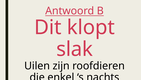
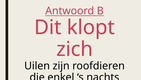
slak: slak -> zich (75, 49)
